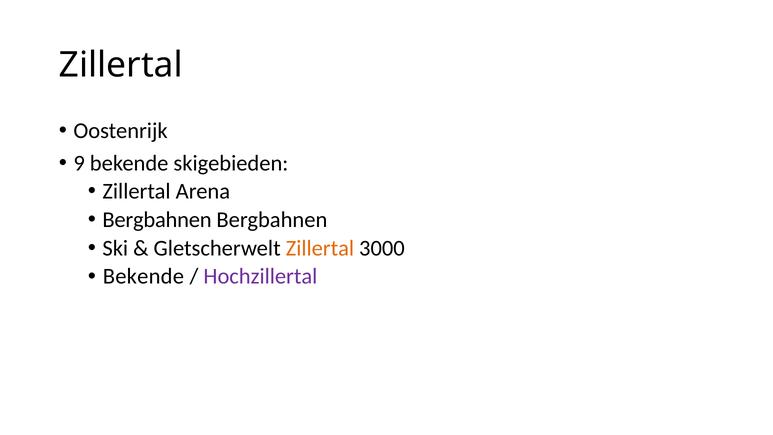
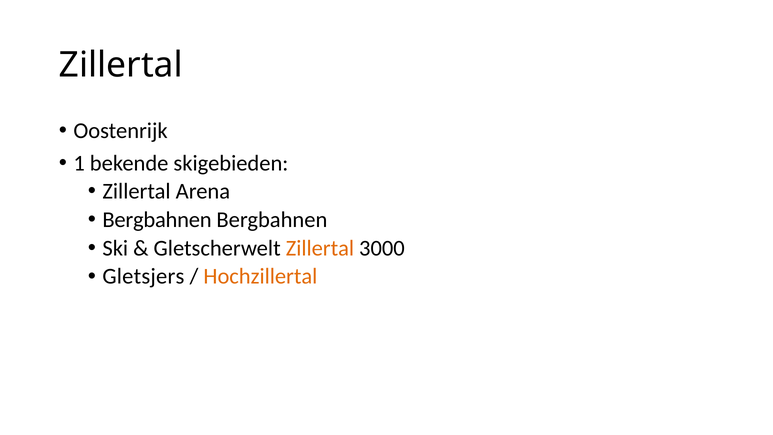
9: 9 -> 1 (79, 163)
Bekende: Bekende -> Gletsjers (143, 276)
Hochzillertal colour: purple -> orange (260, 276)
